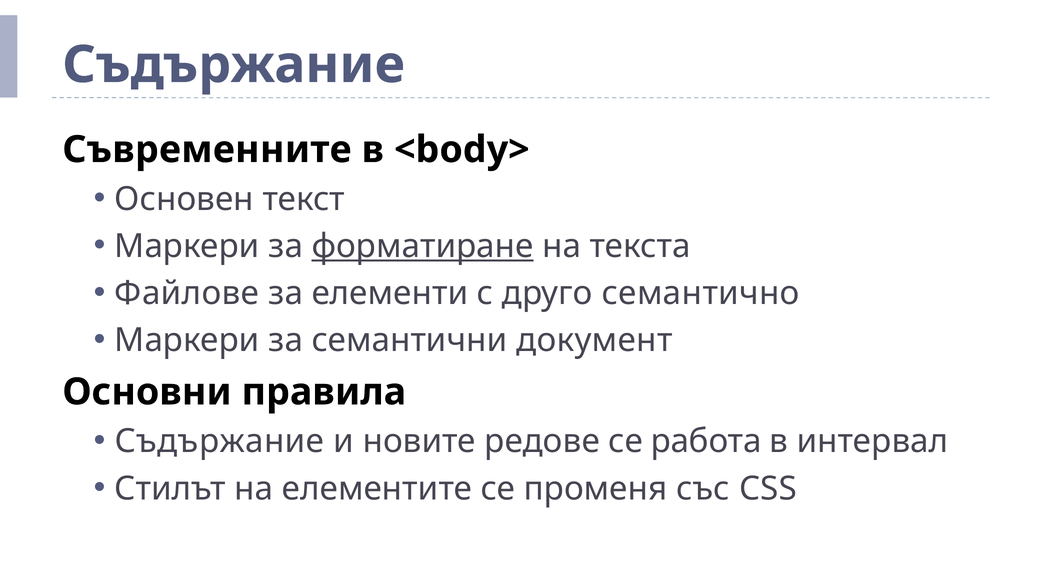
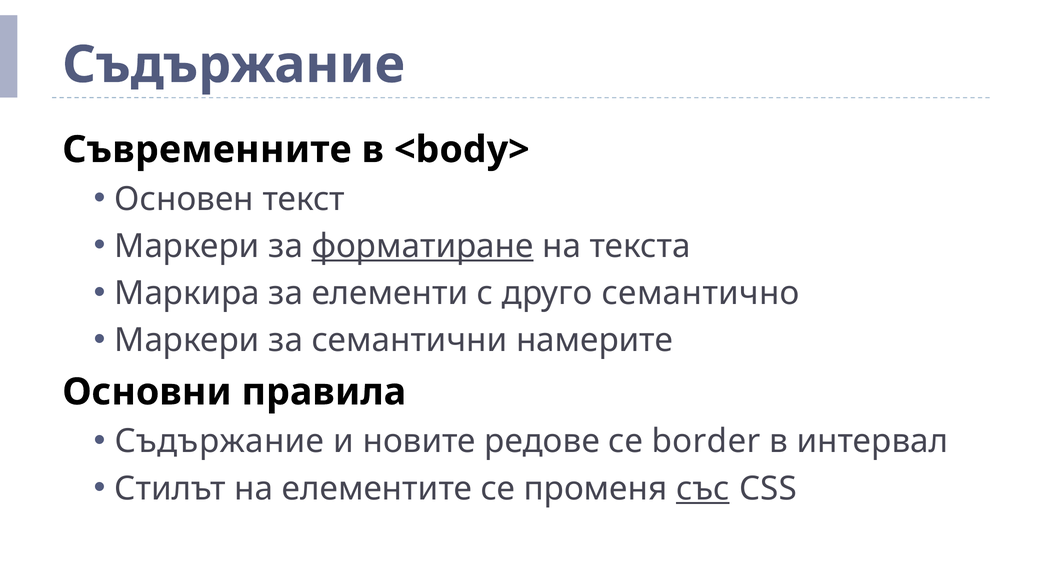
Файлове: Файлове -> Маркира (187, 293)
документ: документ -> намерите (595, 341)
работа: работа -> border (706, 442)
със underline: none -> present (703, 489)
